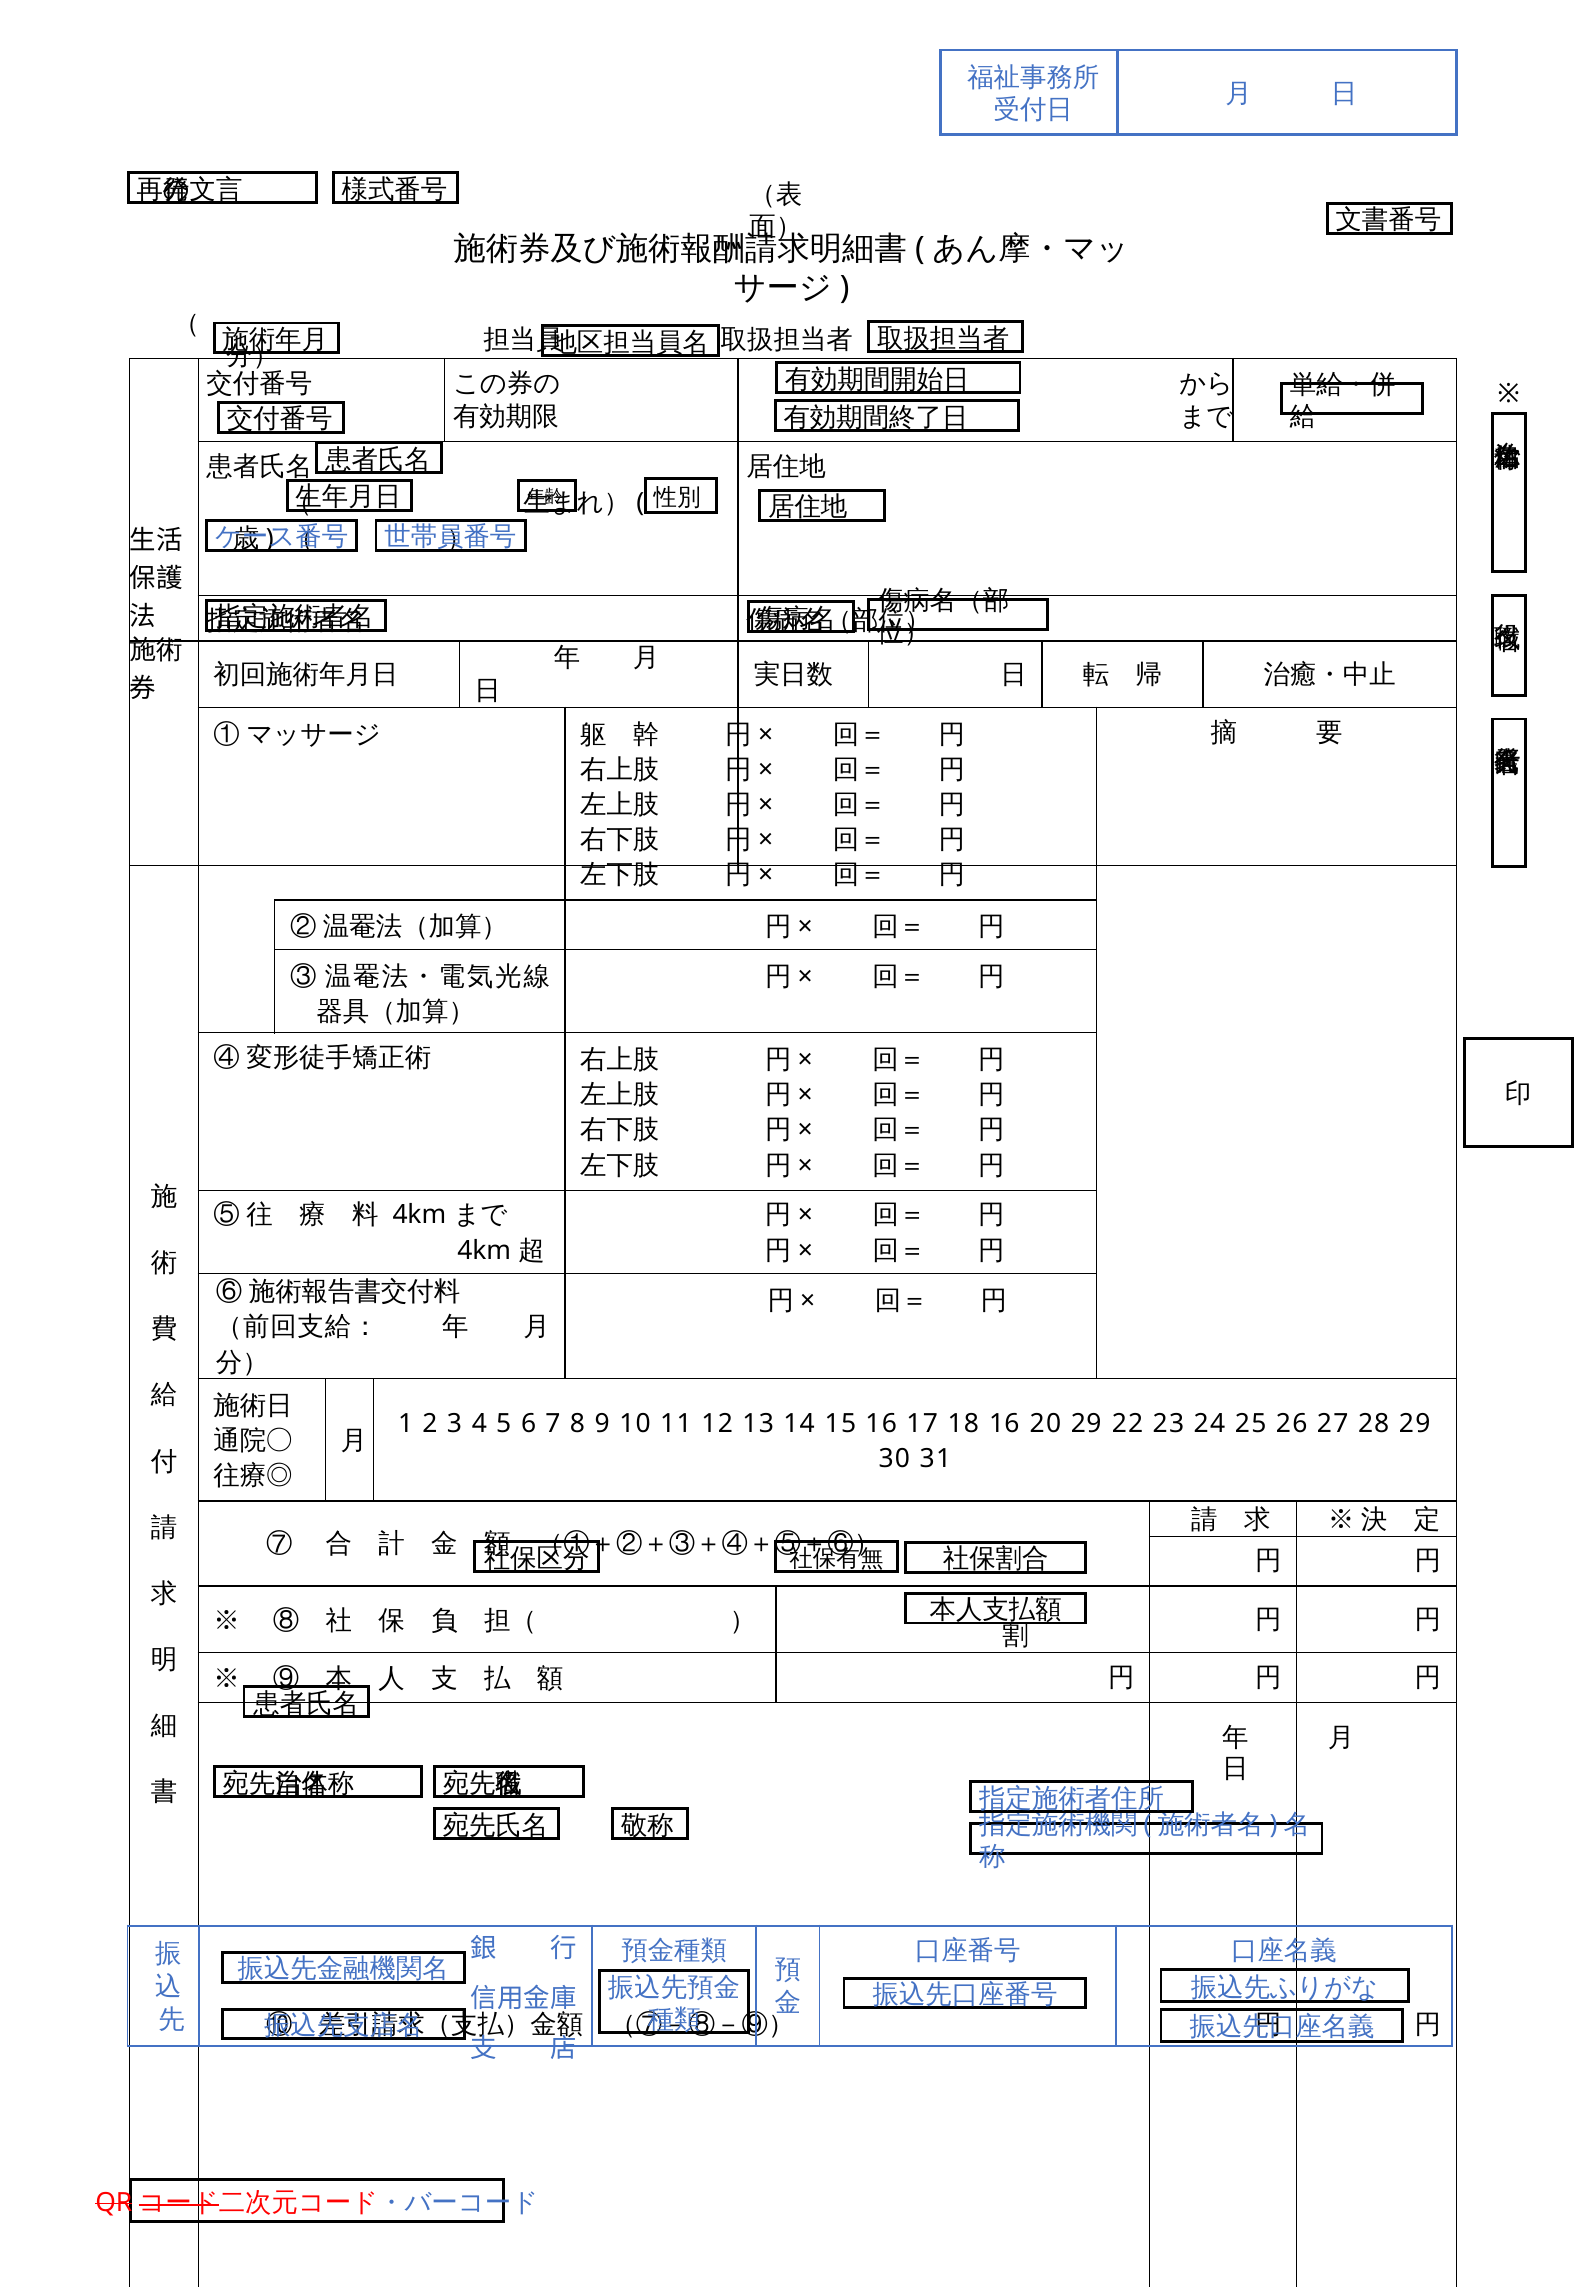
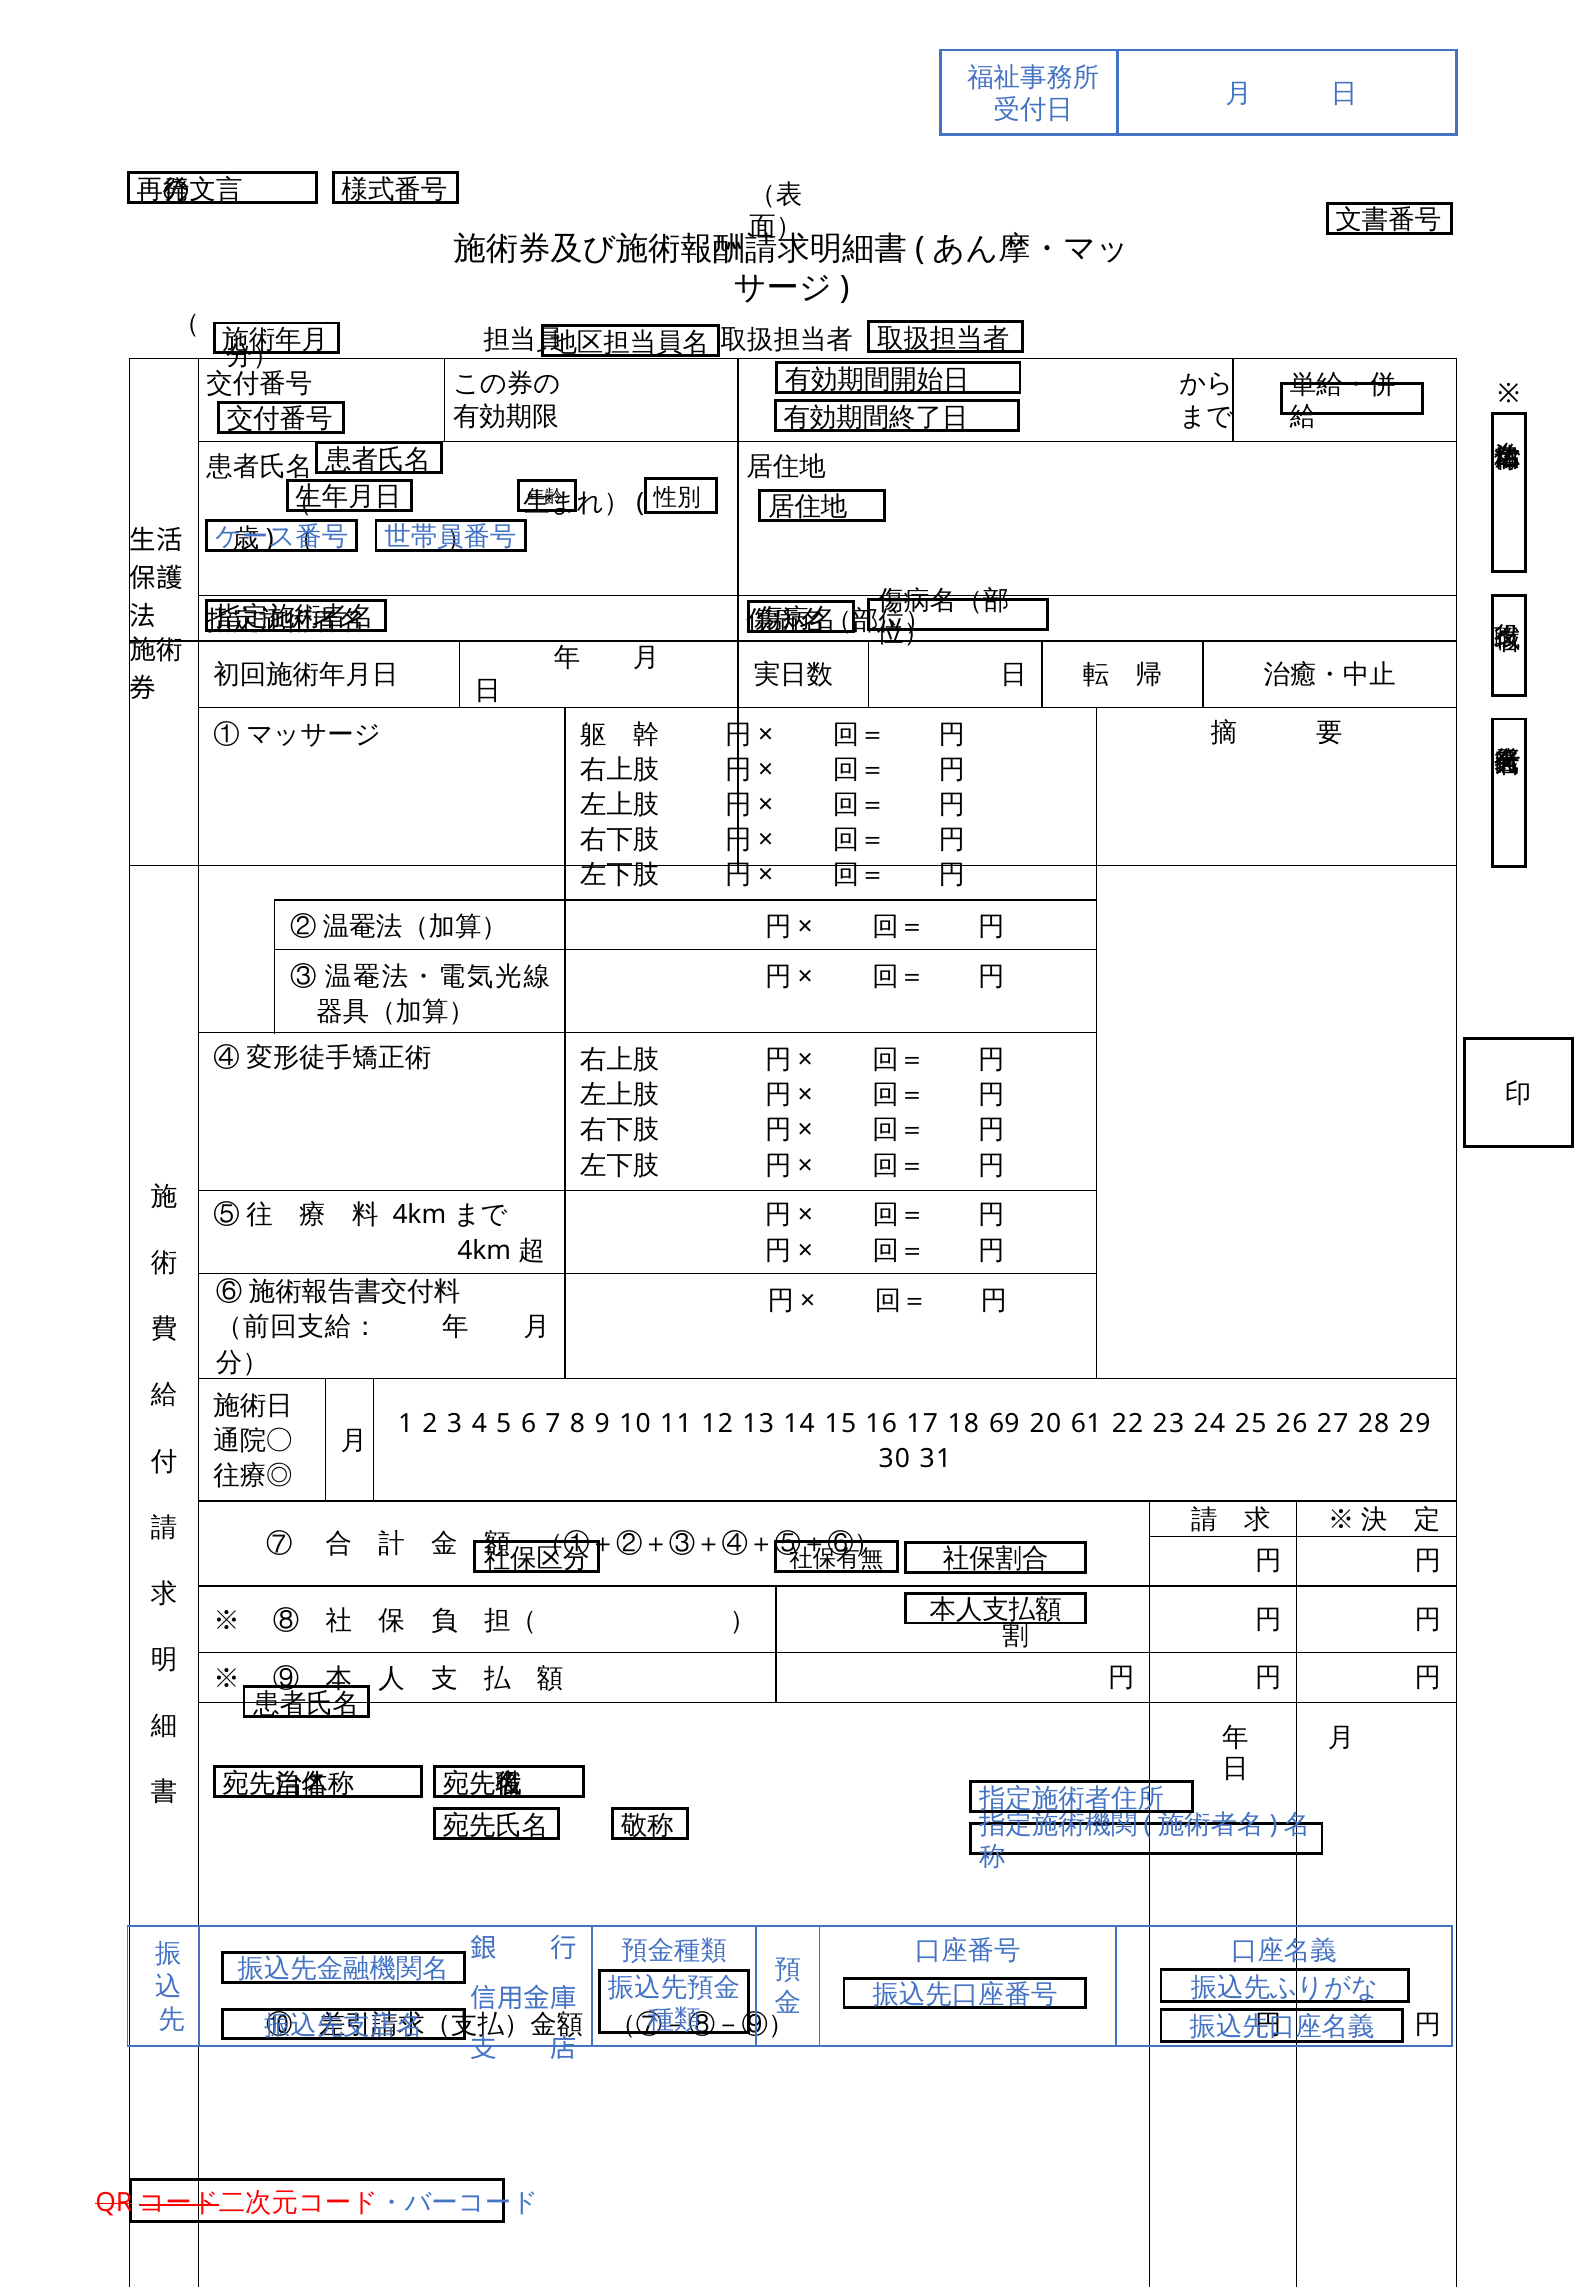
18 16: 16 -> 69 (1004, 1423)
20 29: 29 -> 61 (1086, 1423)
